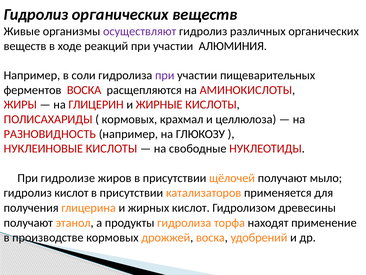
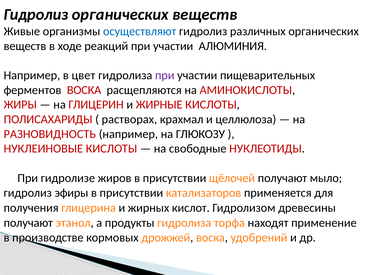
осуществляют colour: purple -> blue (140, 31)
соли: соли -> цвет (83, 75)
кормовых: кормовых -> растворах (129, 119)
гидролиз кислот: кислот -> эфиры (71, 193)
